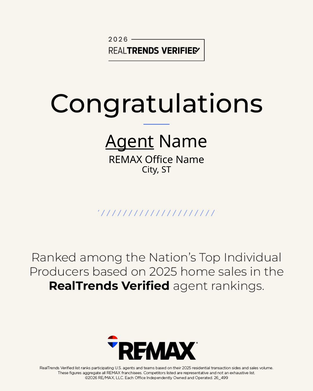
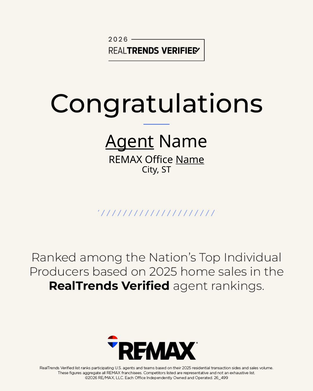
Name underline: none -> present (190, 160)
